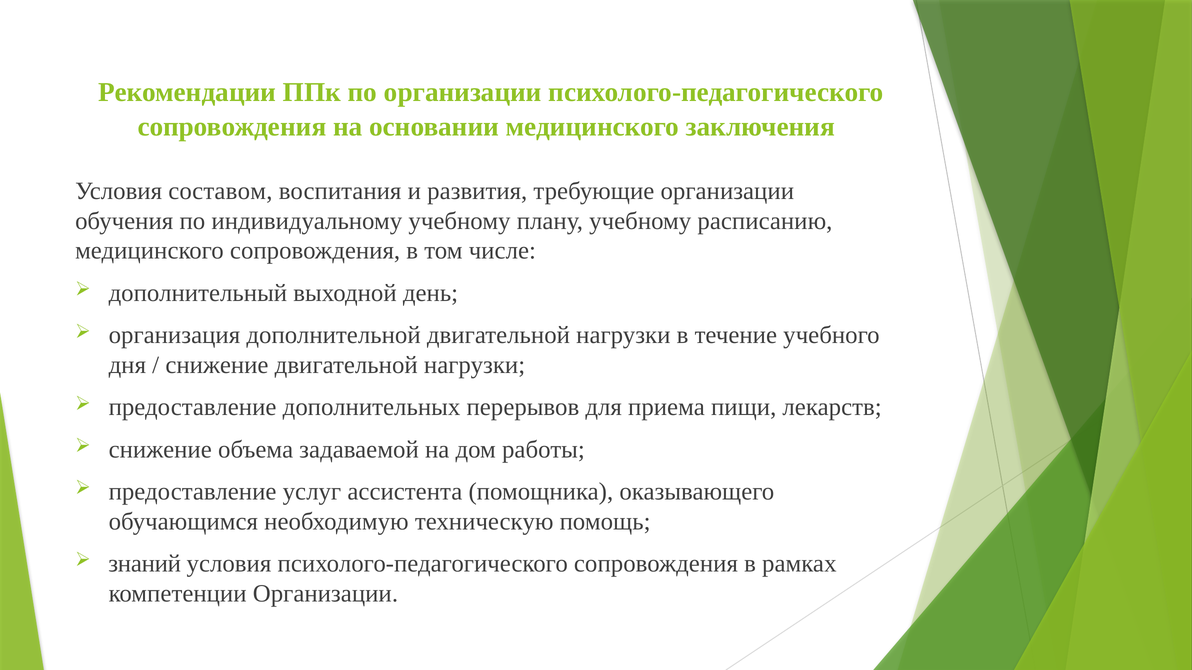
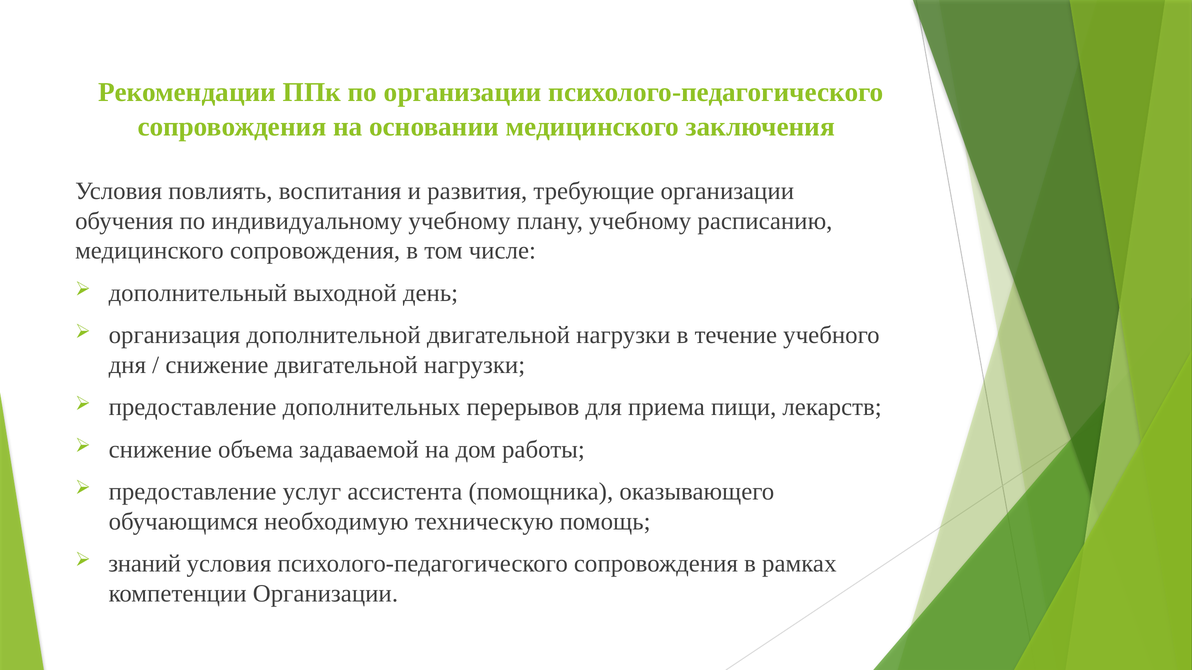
составом: составом -> повлиять (220, 191)
